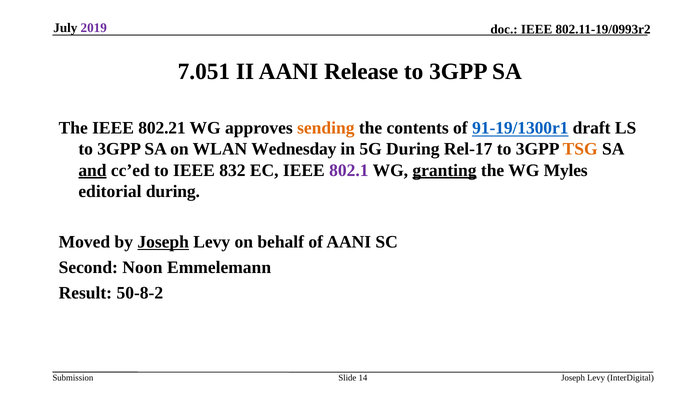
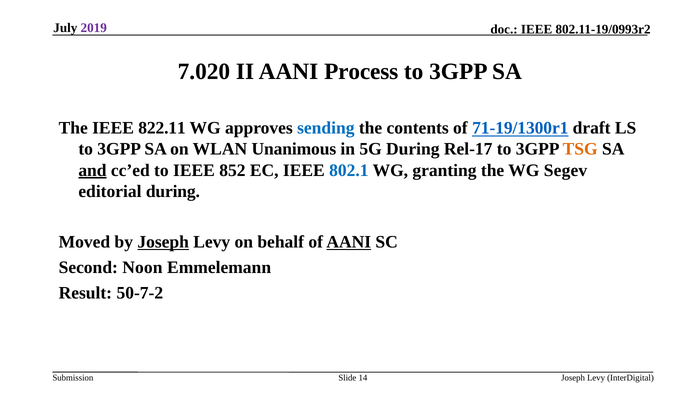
7.051: 7.051 -> 7.020 (204, 72)
Release: Release -> Process (361, 72)
802.21: 802.21 -> 822.11 (162, 128)
sending colour: orange -> blue (326, 128)
91-19/1300r1: 91-19/1300r1 -> 71-19/1300r1 (520, 128)
Wednesday: Wednesday -> Unanimous (294, 149)
832: 832 -> 852 (232, 170)
802.1 colour: purple -> blue (349, 170)
granting underline: present -> none (445, 170)
Myles: Myles -> Segev (566, 170)
AANI underline: none -> present (349, 242)
50-8-2: 50-8-2 -> 50-7-2 (140, 293)
